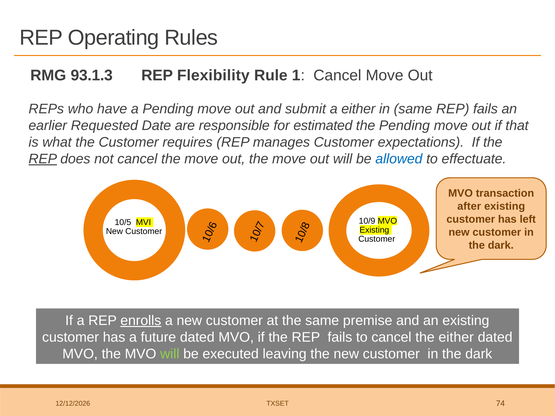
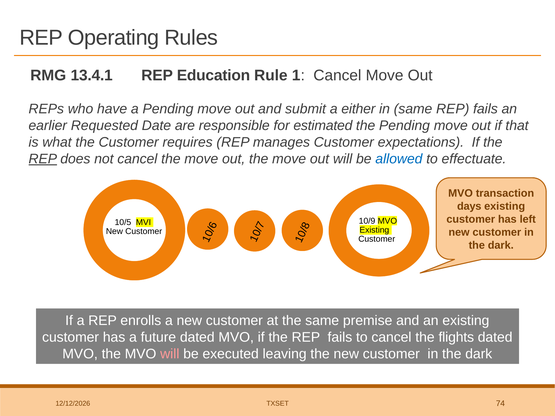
93.1.3: 93.1.3 -> 13.4.1 (92, 75)
Flexibility: Flexibility -> Education (213, 75)
after: after -> days (469, 206)
enrolls underline: present -> none (141, 321)
the either: either -> flights (456, 337)
will colour: light green -> pink (170, 354)
